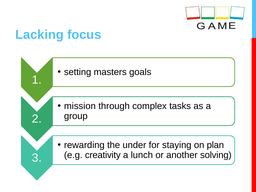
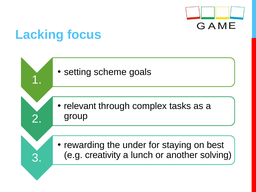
masters: masters -> scheme (110, 72)
mission: mission -> relevant (80, 106)
plan: plan -> best (215, 145)
